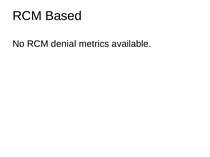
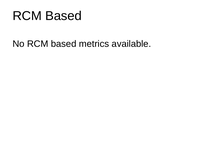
No RCM denial: denial -> based (64, 44)
